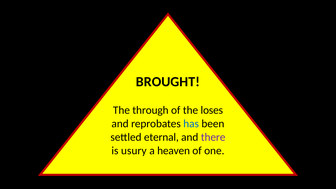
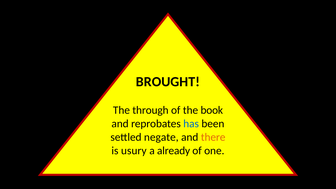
loses: loses -> book (212, 110)
eternal: eternal -> negate (161, 137)
there colour: purple -> orange (213, 137)
heaven: heaven -> already (174, 151)
